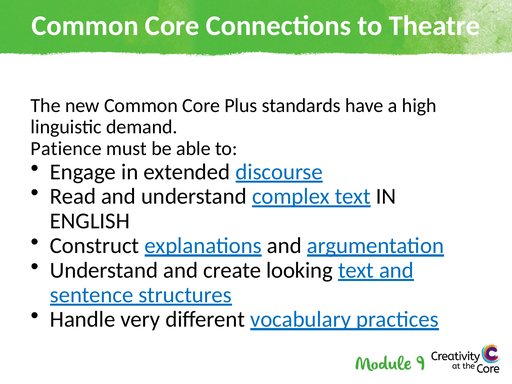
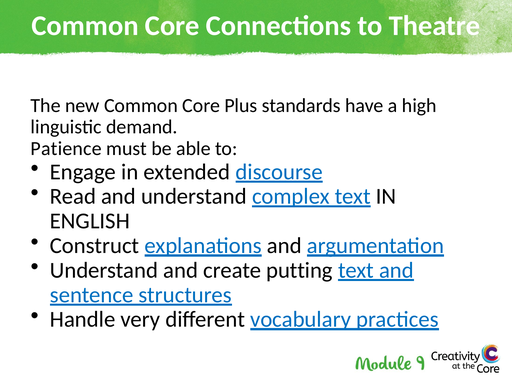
looking: looking -> putting (299, 270)
